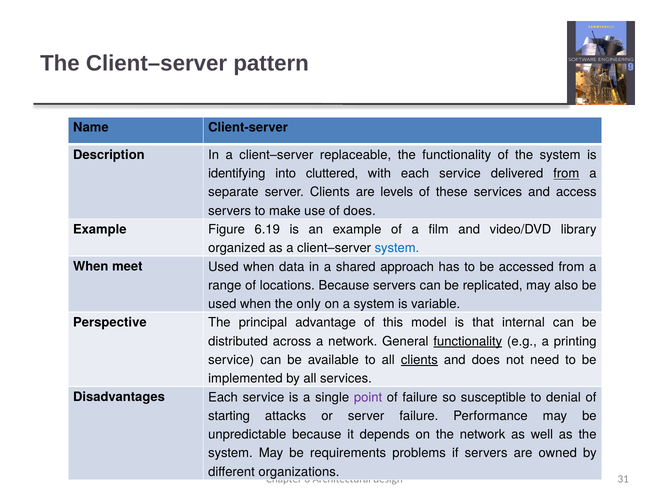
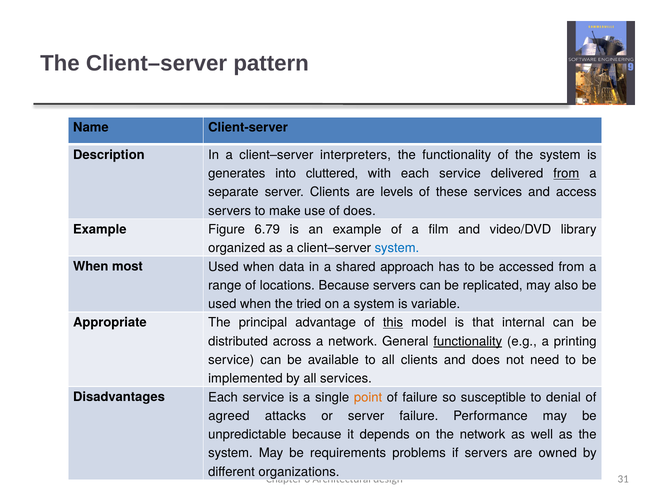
replaceable: replaceable -> interpreters (355, 155)
identifying: identifying -> generates (237, 173)
6.19: 6.19 -> 6.79 (267, 229)
meet: meet -> most (127, 266)
only: only -> tried (309, 304)
Perspective: Perspective -> Appropriate (110, 322)
this underline: none -> present (393, 323)
clients underline: present -> none (419, 360)
point colour: purple -> orange (368, 397)
starting: starting -> agreed (229, 416)
